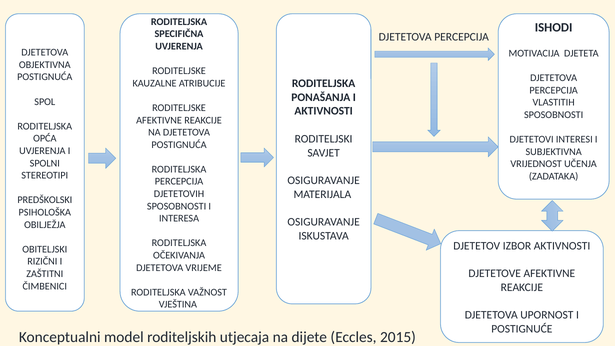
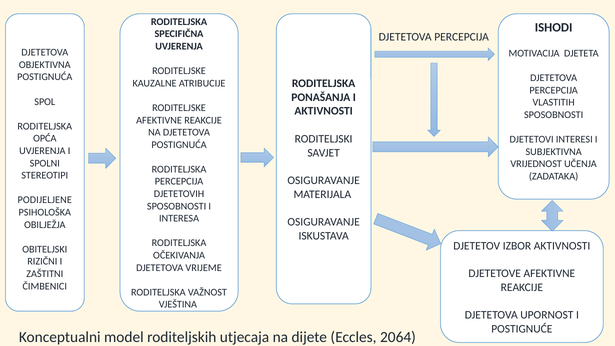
PREDŠKOLSKI: PREDŠKOLSKI -> PODIJELJENE (45, 200)
2015: 2015 -> 2064 (398, 337)
